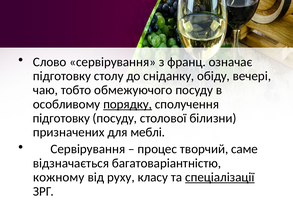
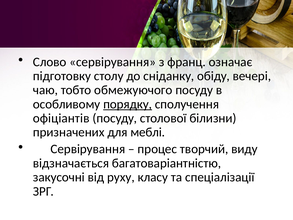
підготовку: підготовку -> офіціантів (61, 118)
саме: саме -> виду (244, 149)
кожному: кожному -> закусочні (59, 177)
спеціалізації underline: present -> none (220, 177)
